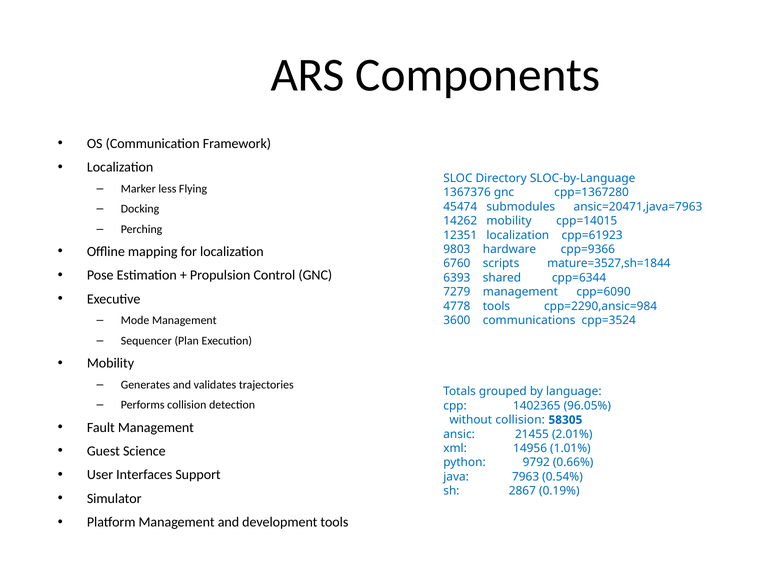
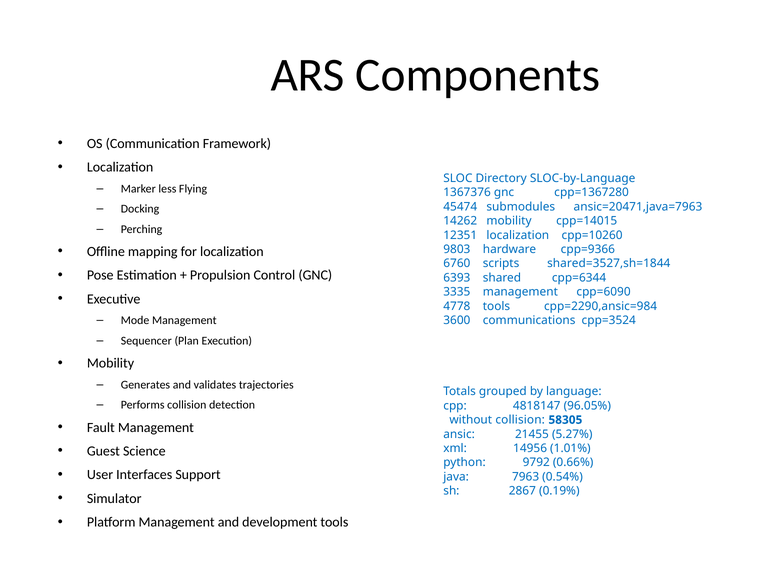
cpp=61923: cpp=61923 -> cpp=10260 (592, 235)
mature=3527,sh=1844: mature=3527,sh=1844 -> shared=3527,sh=1844 (609, 264)
7279: 7279 -> 3335 (457, 292)
1402365: 1402365 -> 4818147 (537, 406)
2.01%: 2.01% -> 5.27% (572, 434)
